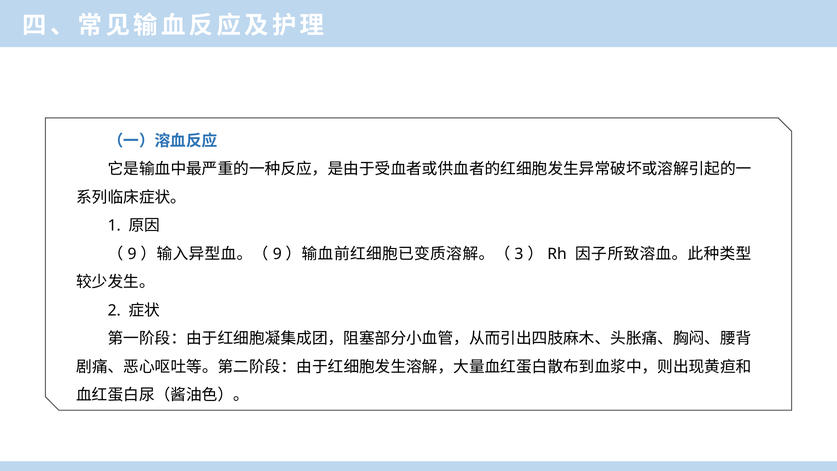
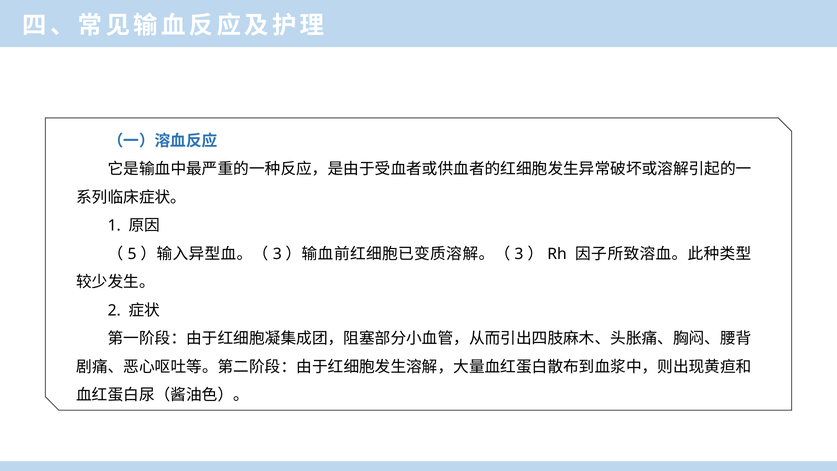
9: 9 -> 5 (132, 254)
9: 9 -> 3 (277, 254)
